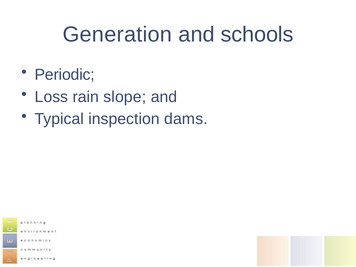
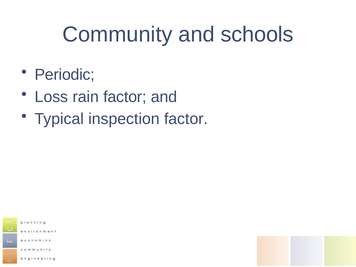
Generation: Generation -> Community (117, 34)
rain slope: slope -> factor (125, 97)
inspection dams: dams -> factor (186, 119)
